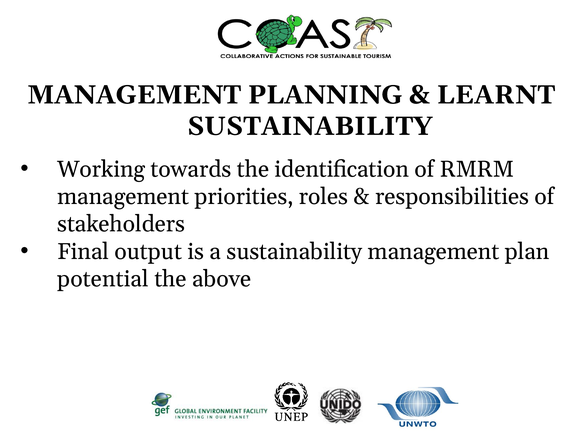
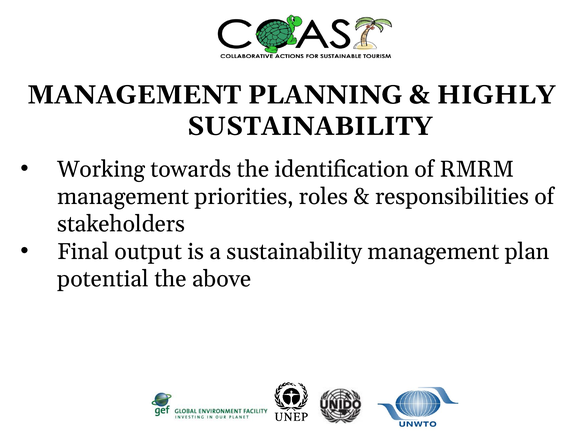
LEARNT: LEARNT -> HIGHLY (496, 95)
